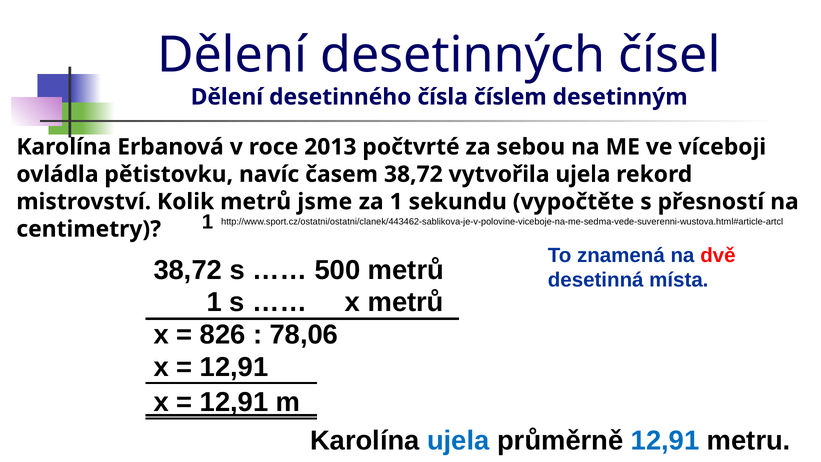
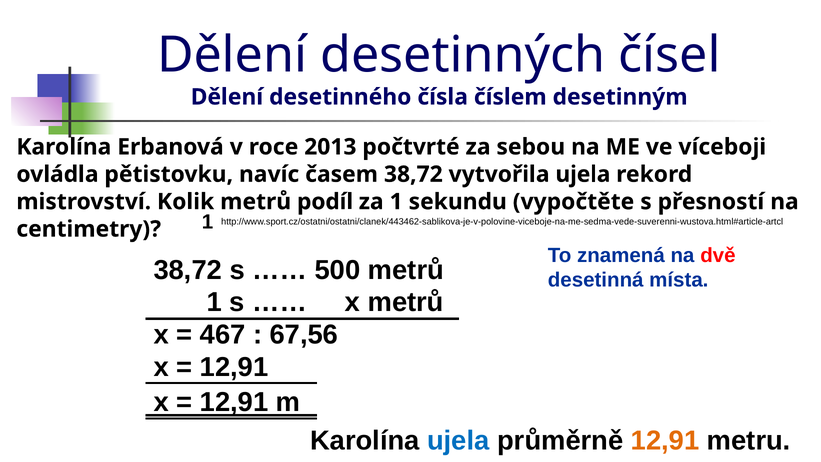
jsme: jsme -> podíl (325, 202)
826: 826 -> 467 (223, 335)
78,06: 78,06 -> 67,56 (304, 335)
12,91 colour: blue -> orange (665, 441)
